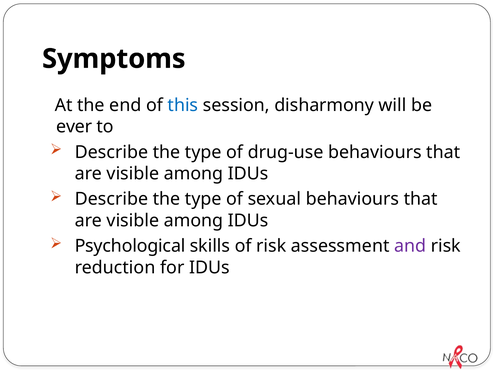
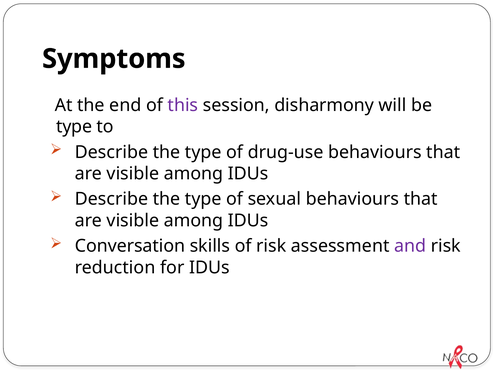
this colour: blue -> purple (183, 105)
ever: ever -> type (74, 126)
Psychological: Psychological -> Conversation (130, 246)
